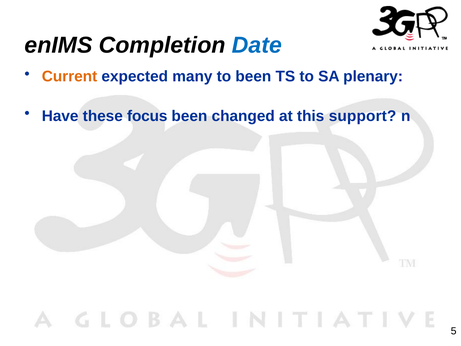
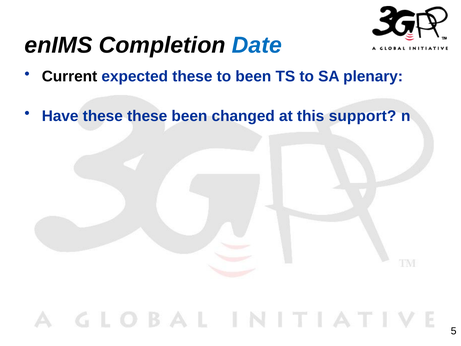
Current colour: orange -> black (69, 76)
expected many: many -> these (192, 76)
these focus: focus -> these (147, 116)
